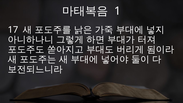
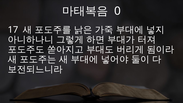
1: 1 -> 0 (117, 11)
